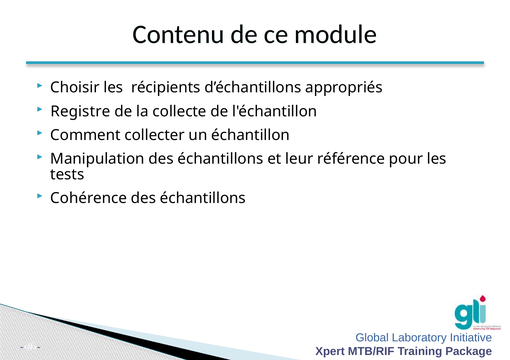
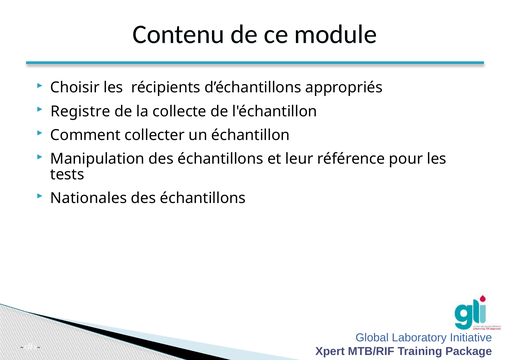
Cohérence: Cohérence -> Nationales (89, 198)
